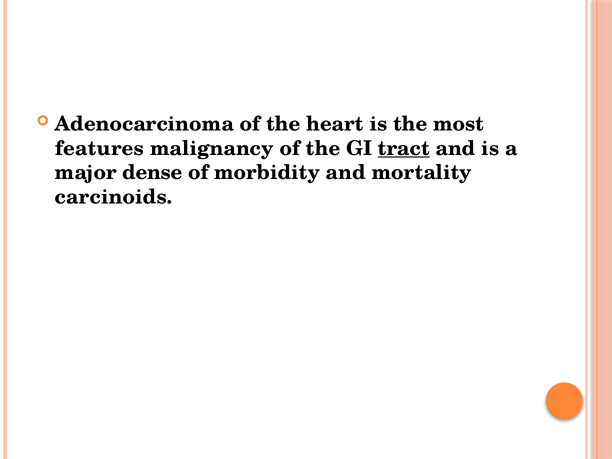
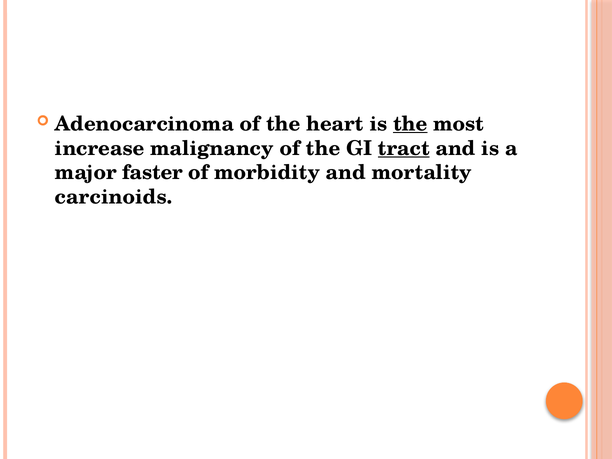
the underline: none -> present (410, 124)
features: features -> increase (100, 148)
dense: dense -> faster (152, 173)
